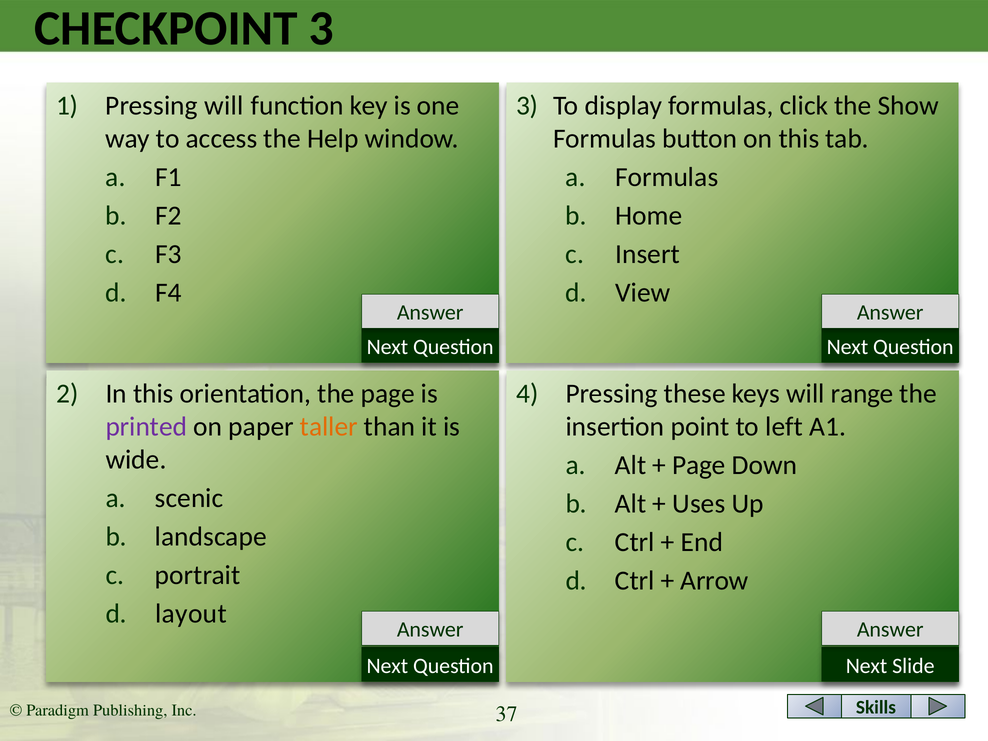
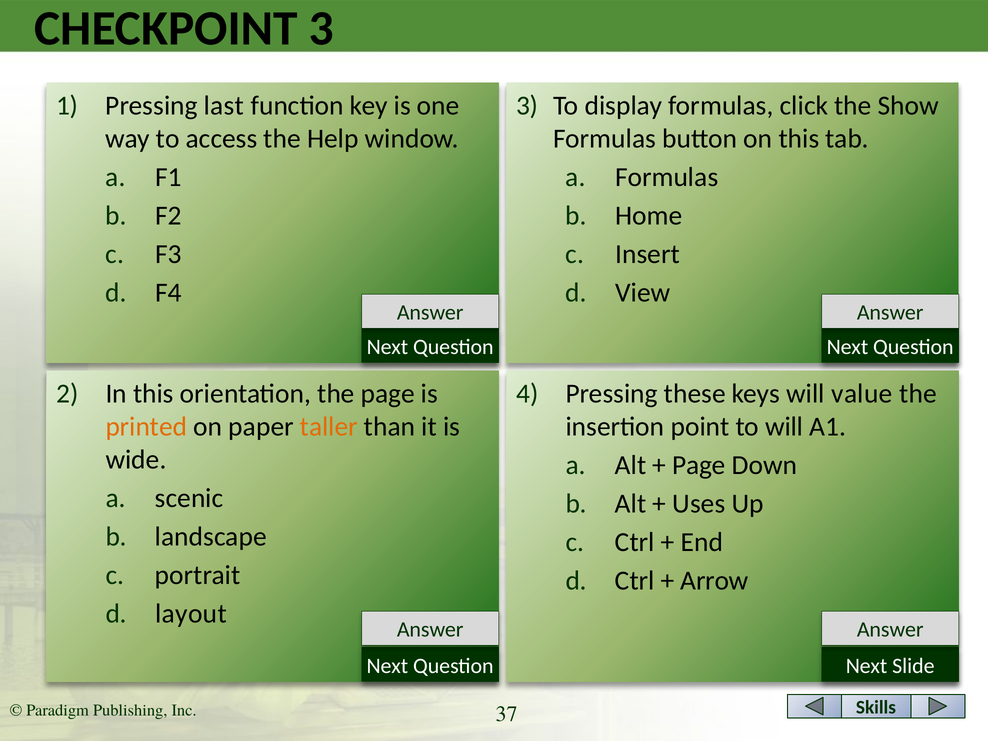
Pressing will: will -> last (224, 106)
range: range -> value (862, 394)
printed colour: purple -> orange (146, 427)
to left: left -> will (784, 427)
